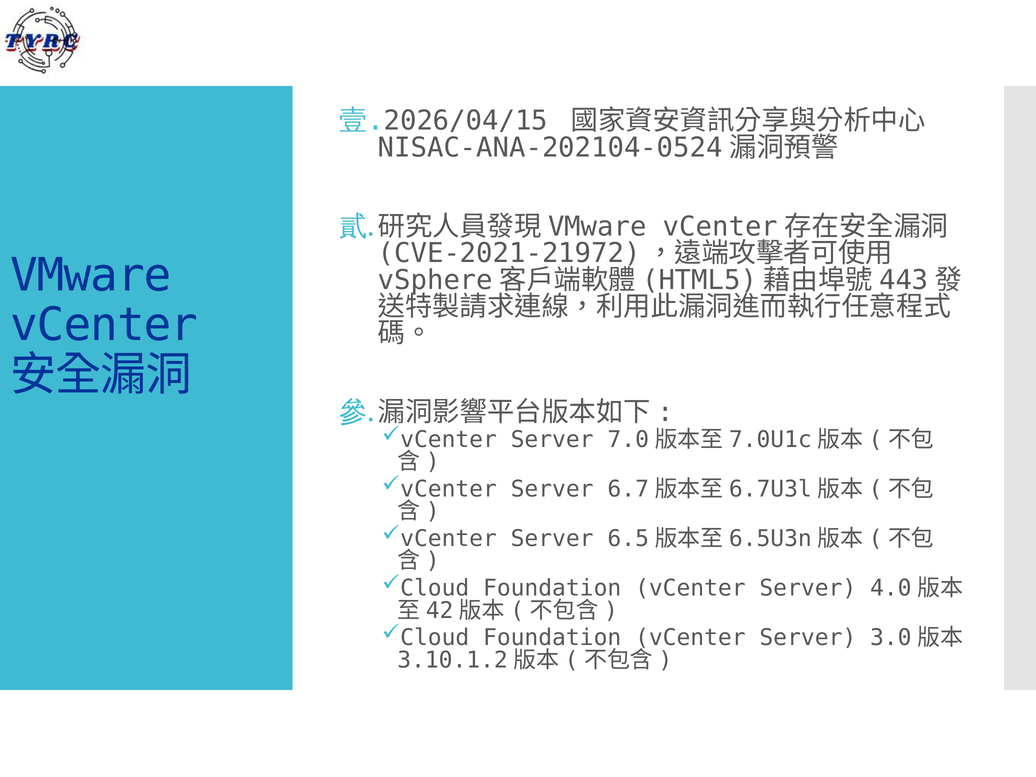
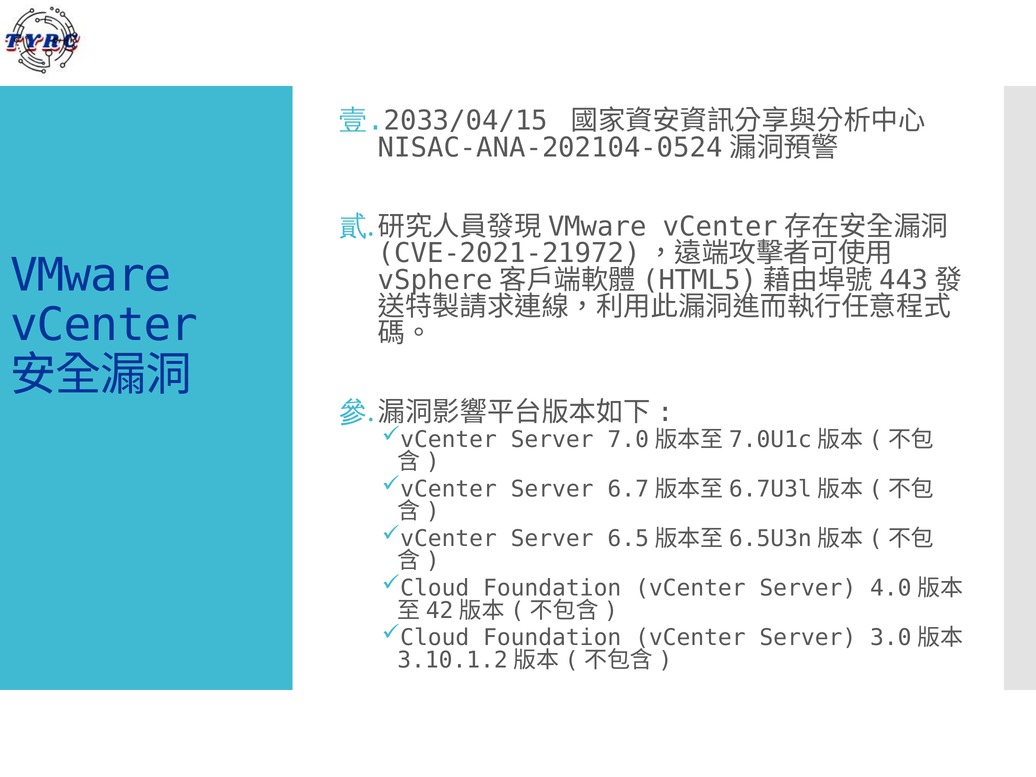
2026/04/15: 2026/04/15 -> 2033/04/15 (466, 121)
